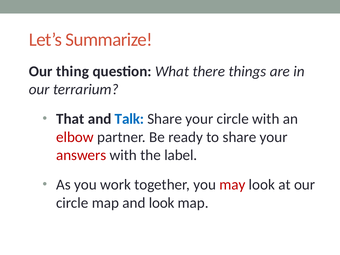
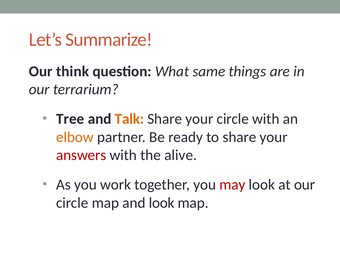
thing: thing -> think (73, 71)
there: there -> same (209, 71)
That: That -> Tree (70, 119)
Talk colour: blue -> orange (129, 119)
elbow colour: red -> orange (75, 137)
label: label -> alive (181, 155)
